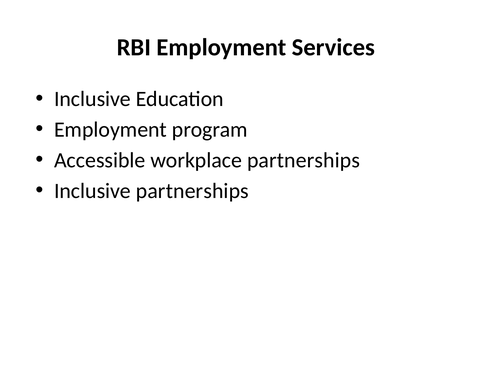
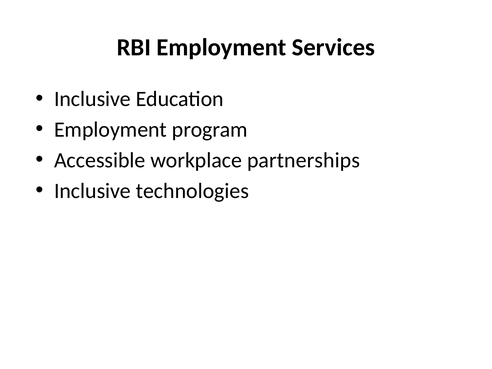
Inclusive partnerships: partnerships -> technologies (192, 191)
